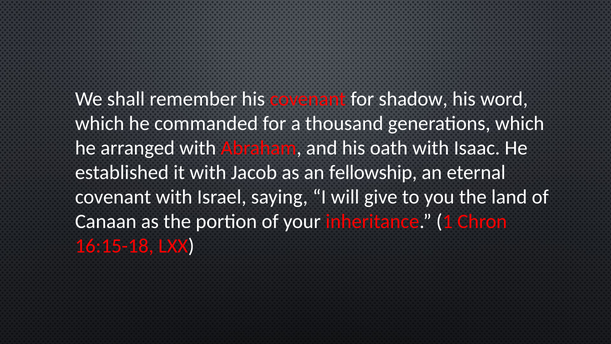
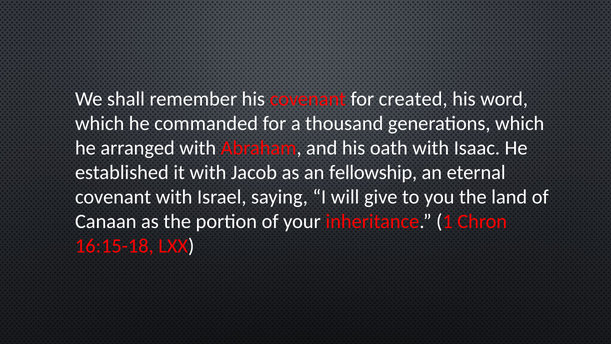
shadow: shadow -> created (413, 99)
